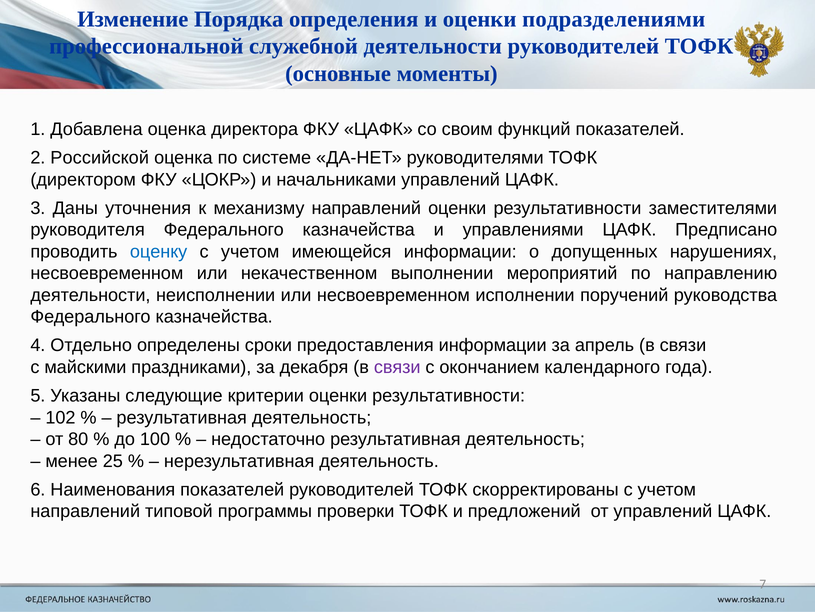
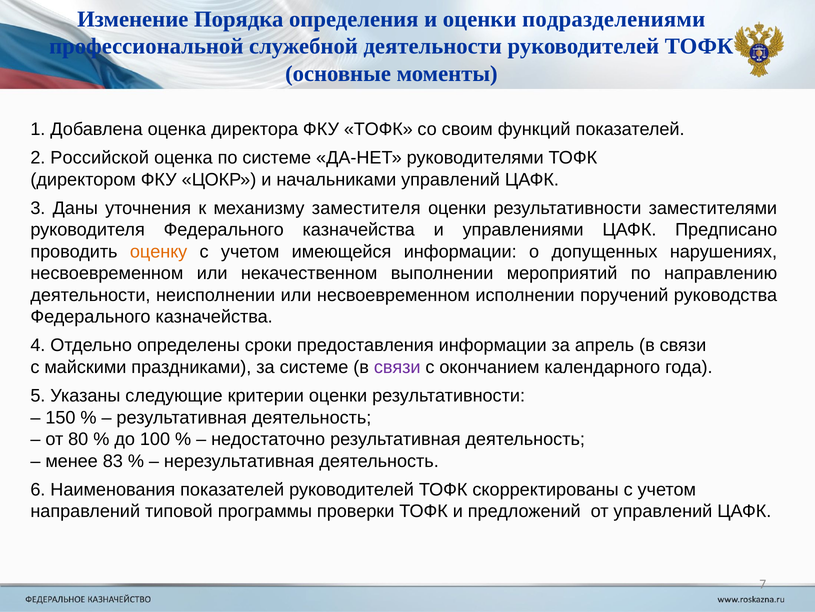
ФКУ ЦАФК: ЦАФК -> ТОФК (378, 129)
механизму направлений: направлений -> заместителя (366, 208)
оценку colour: blue -> orange (159, 251)
за декабря: декабря -> системе (314, 367)
102: 102 -> 150 (60, 417)
25: 25 -> 83 (113, 461)
